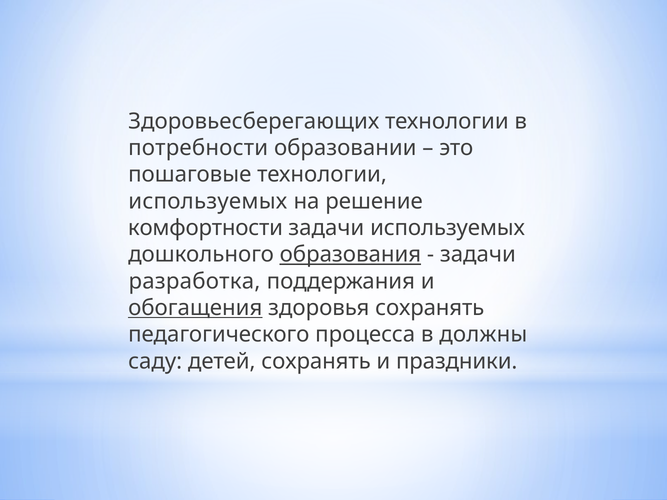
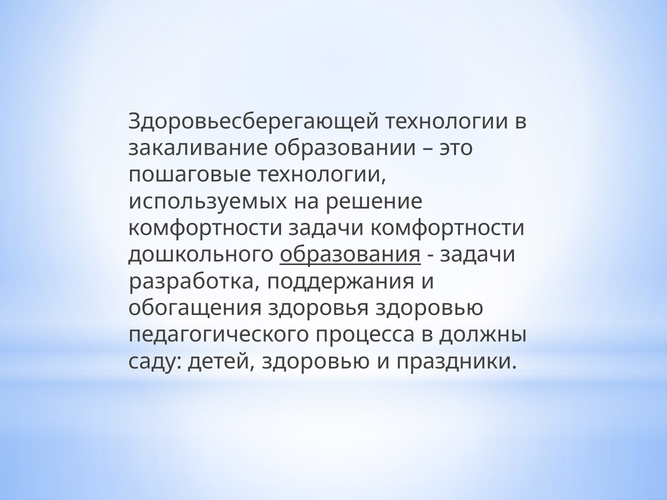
Здоровьесберегающих: Здоровьесберегающих -> Здоровьесберегающей (254, 121)
потребности: потребности -> закаливание (198, 148)
задачи используемых: используемых -> комфортности (448, 228)
обогащения underline: present -> none (195, 308)
здоровья сохранять: сохранять -> здоровью (430, 308)
детей сохранять: сохранять -> здоровью (316, 361)
